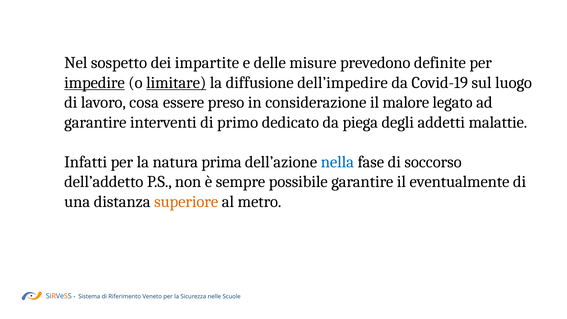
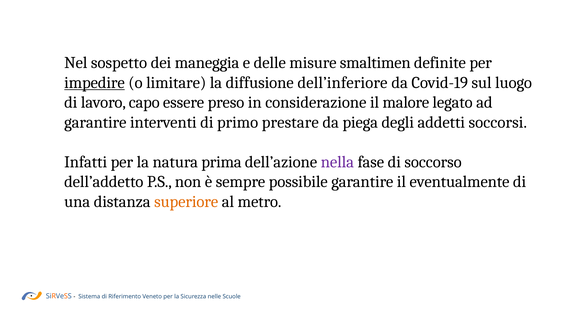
impartite: impartite -> maneggia (207, 63)
prevedono: prevedono -> smaltimen (375, 63)
limitare underline: present -> none (176, 83)
dell’impedire: dell’impedire -> dell’inferiore (342, 83)
cosa: cosa -> capo (144, 102)
dedicato: dedicato -> prestare (290, 122)
malattie: malattie -> soccorsi (498, 122)
nella colour: blue -> purple (337, 162)
